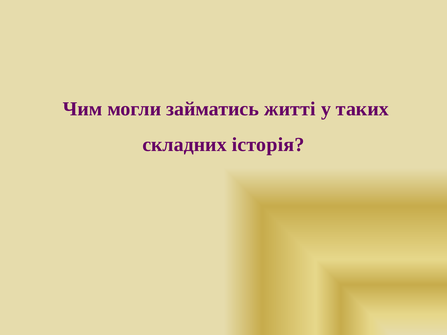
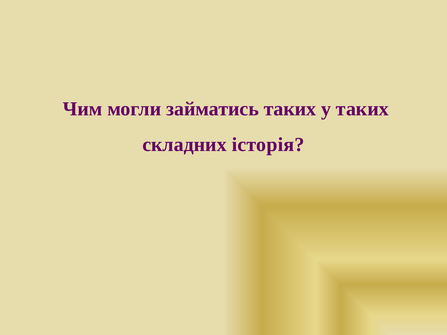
займатись житті: житті -> таких (290, 109)
